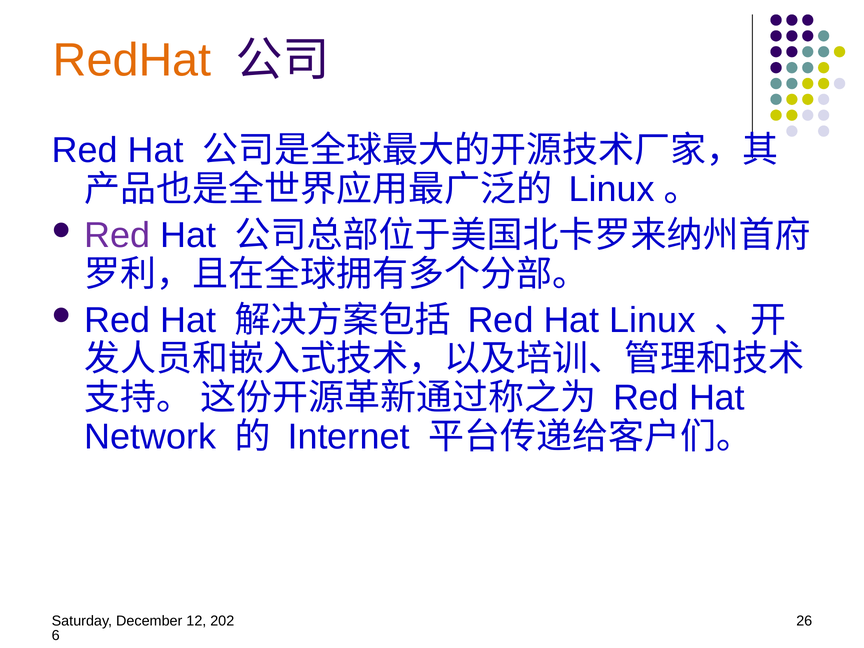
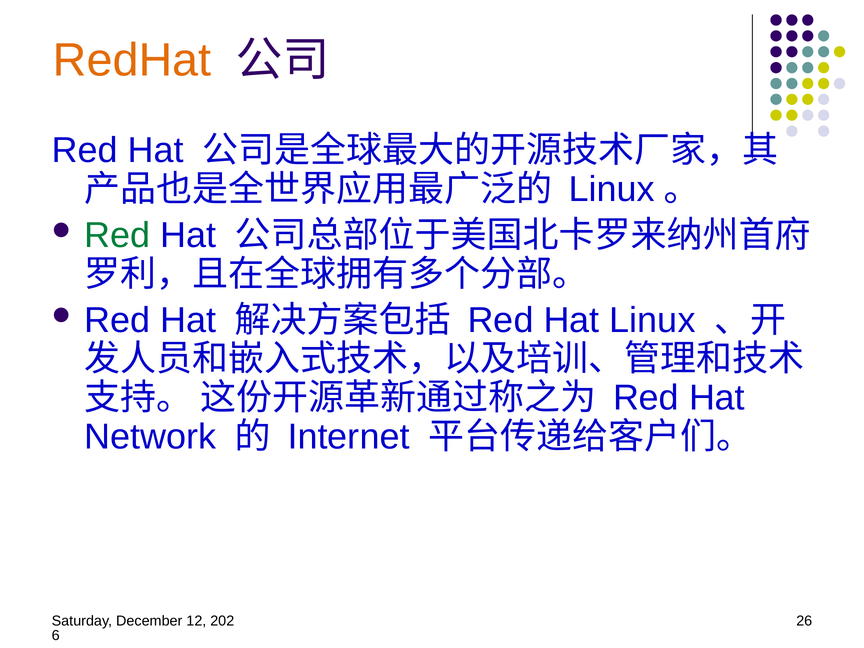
Red colour: purple -> green (117, 235)
